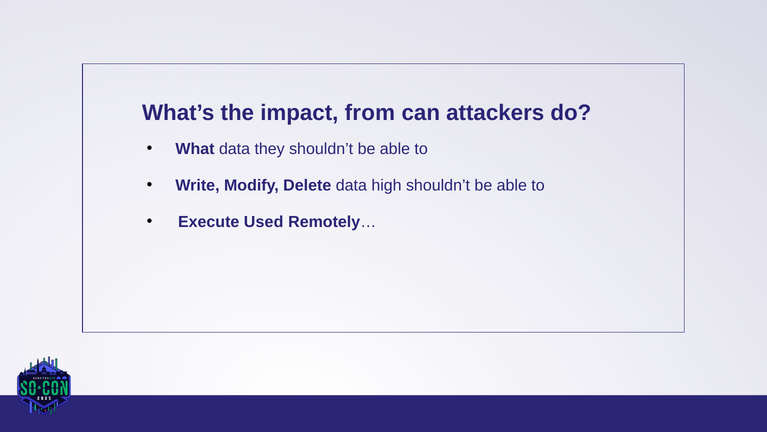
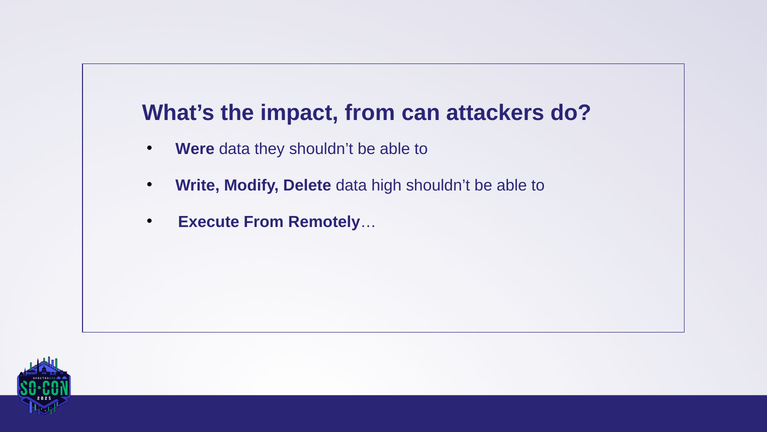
What: What -> Were (195, 149)
Execute Used: Used -> From (264, 222)
